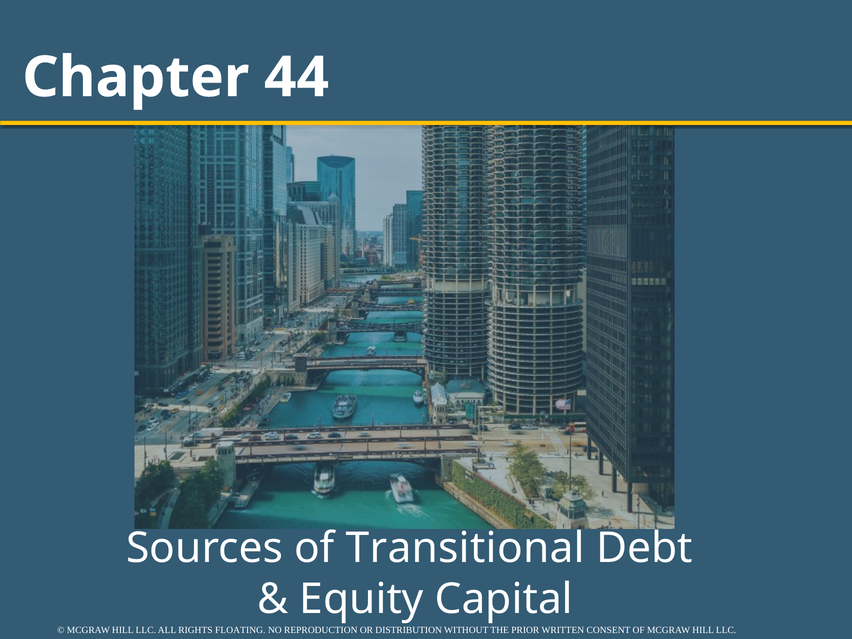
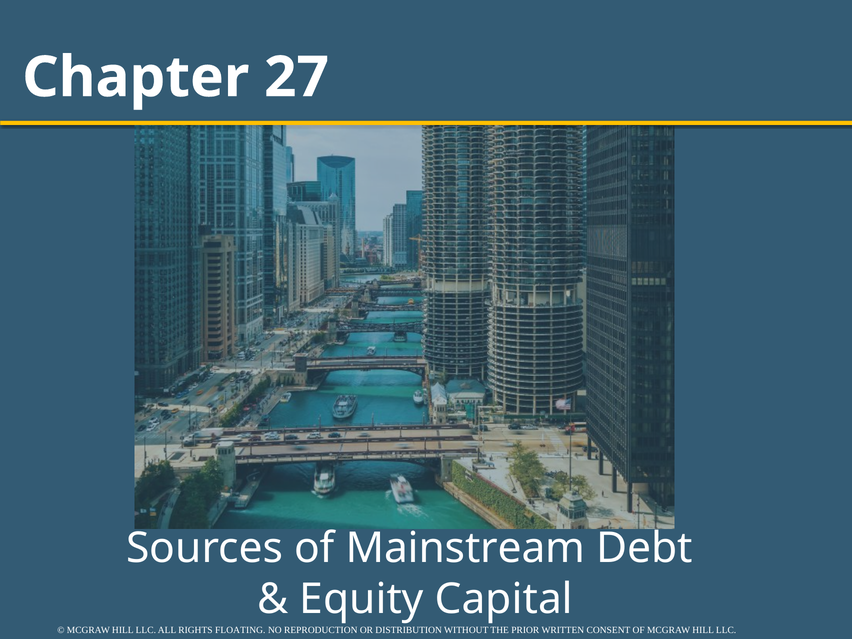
44: 44 -> 27 (297, 77)
Transitional: Transitional -> Mainstream (465, 548)
